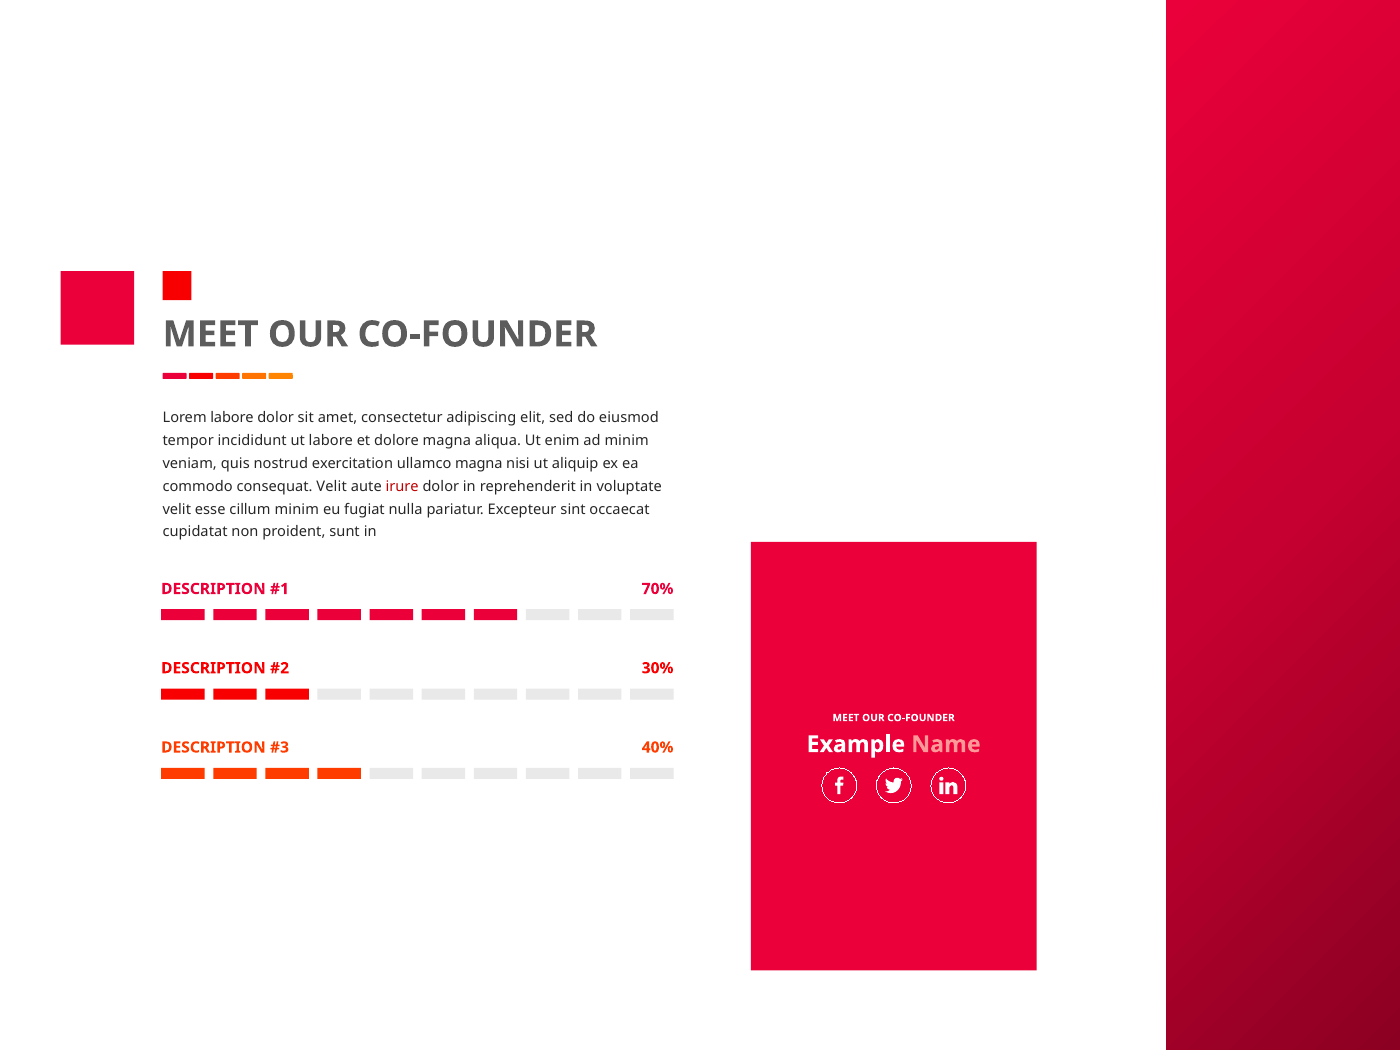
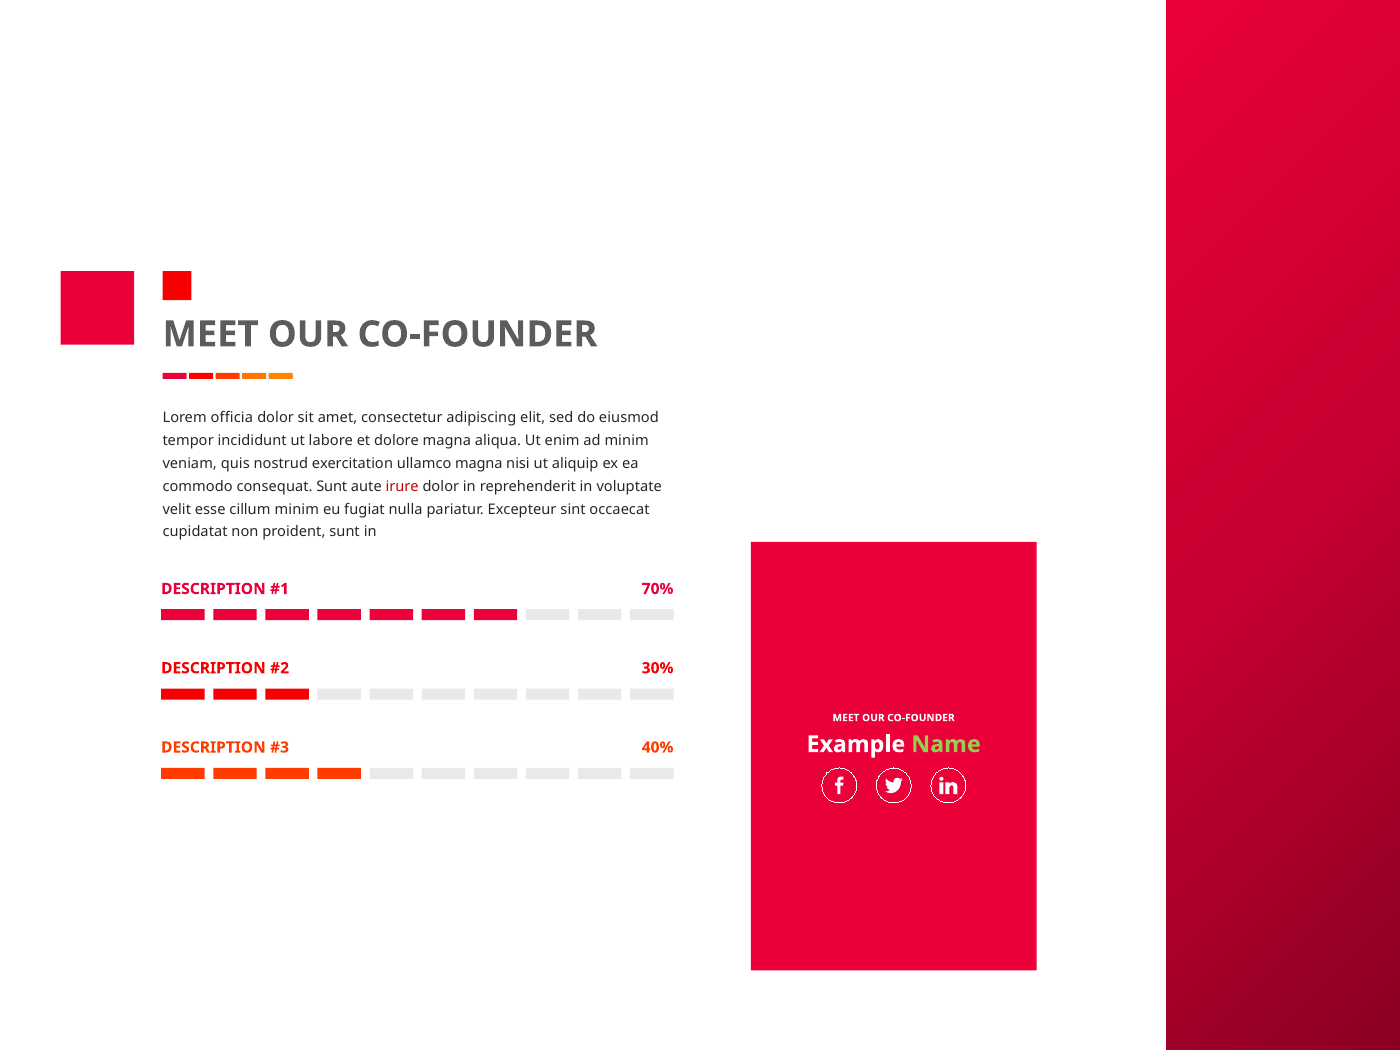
Lorem labore: labore -> officia (232, 418)
consequat Velit: Velit -> Sunt (332, 486)
Name colour: pink -> light green (946, 744)
